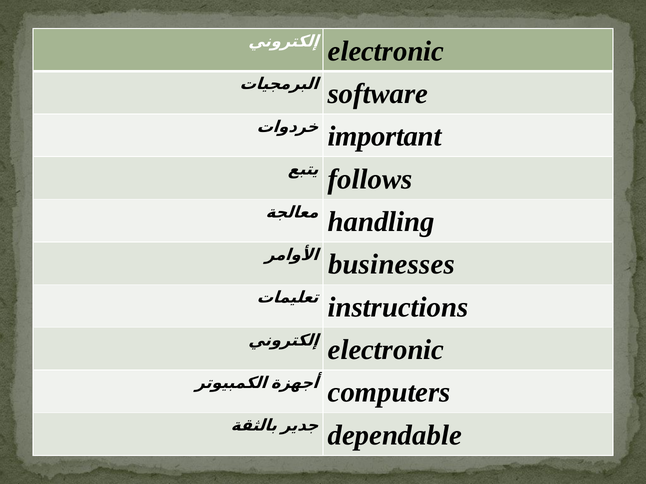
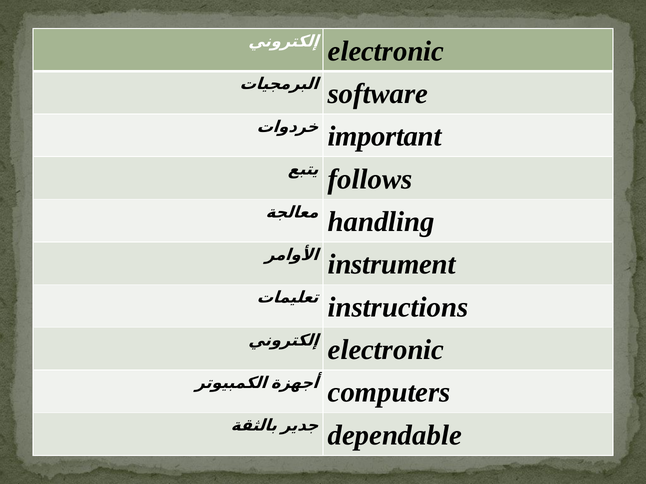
businesses: businesses -> instrument (392, 265)
